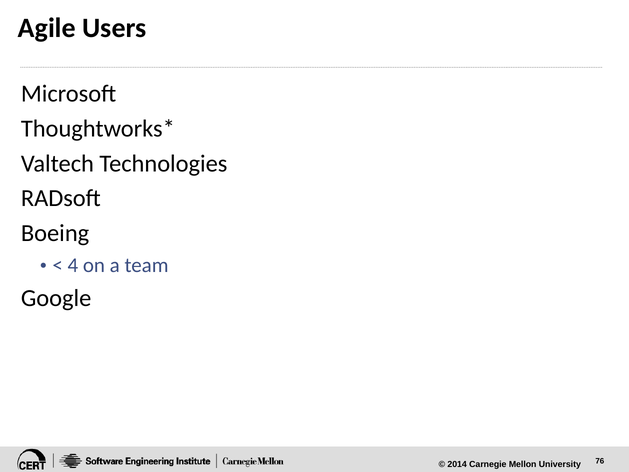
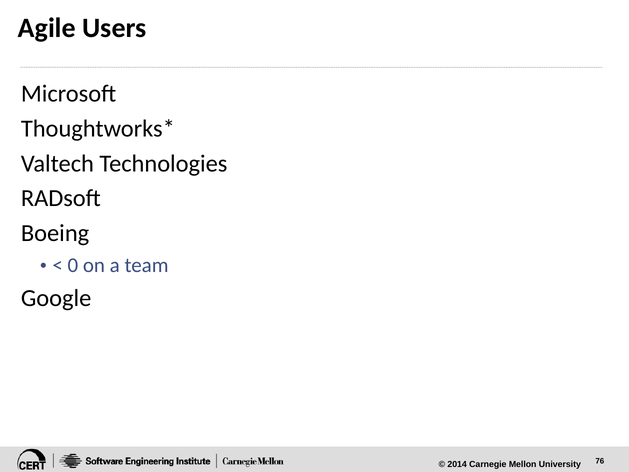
4: 4 -> 0 (73, 265)
